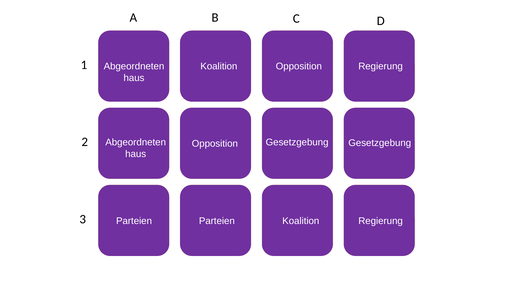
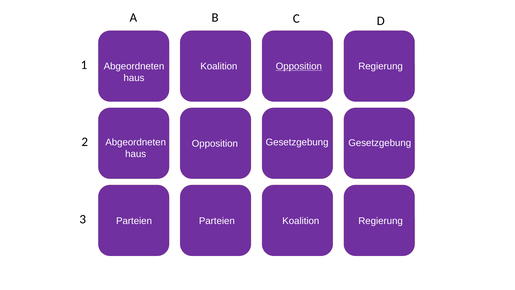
Opposition underline: none -> present (299, 66)
